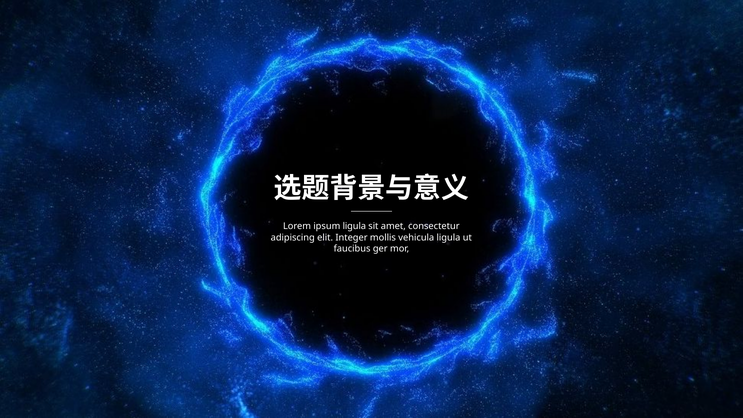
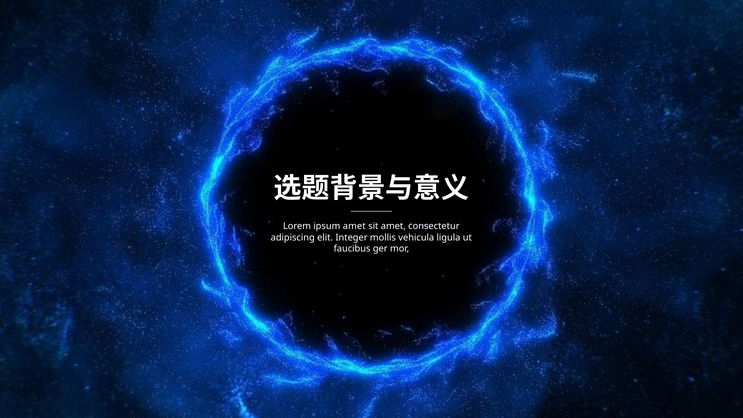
ipsum ligula: ligula -> amet (354, 226)
